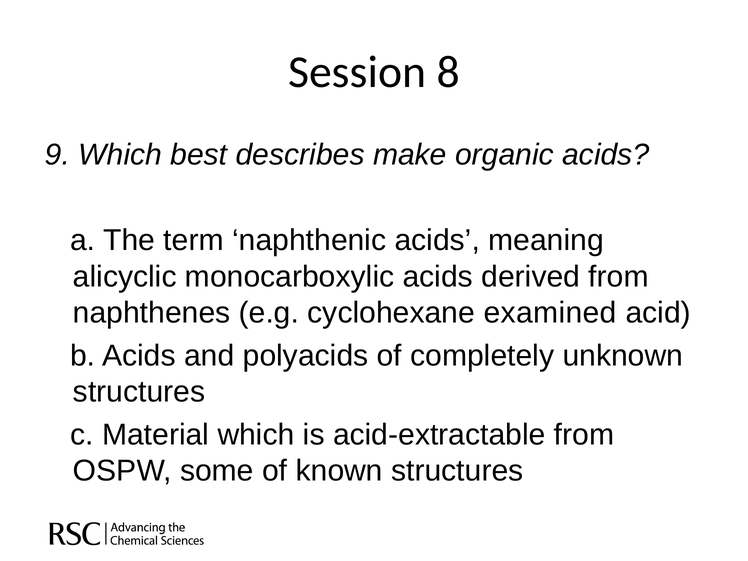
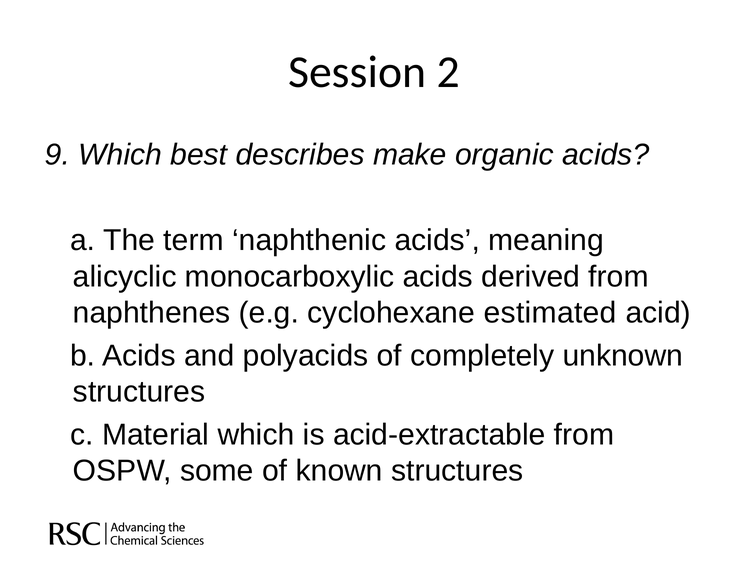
8: 8 -> 2 (448, 72)
examined: examined -> estimated (550, 313)
